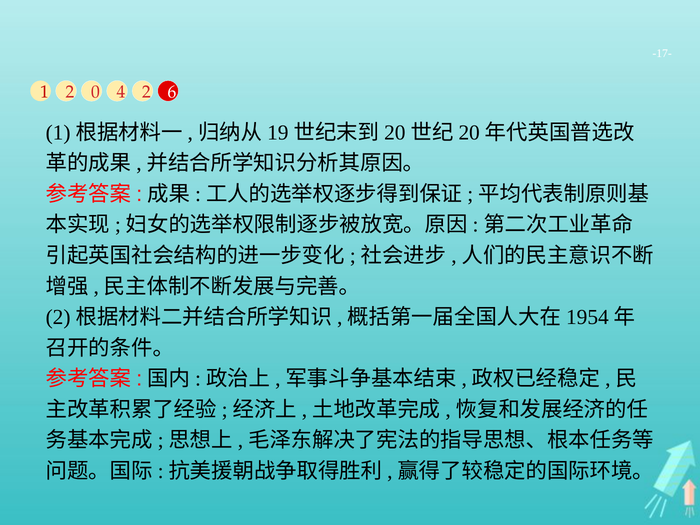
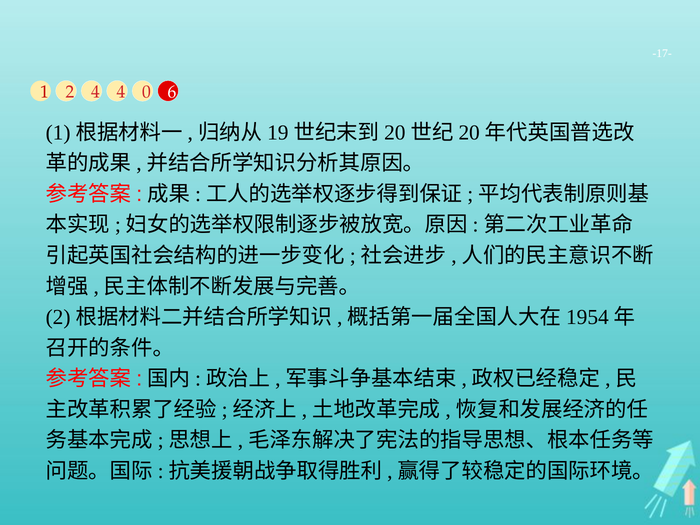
2 0: 0 -> 4 (95, 92)
4 2: 2 -> 0 (146, 92)
